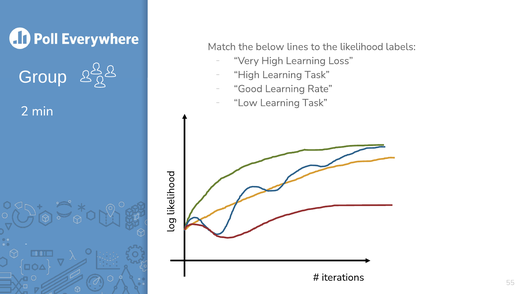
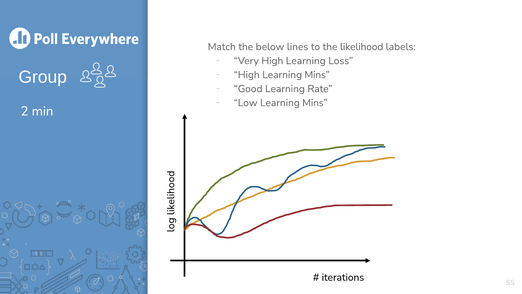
High Learning Task: Task -> Mins (317, 75)
Low Learning Task: Task -> Mins (315, 103)
